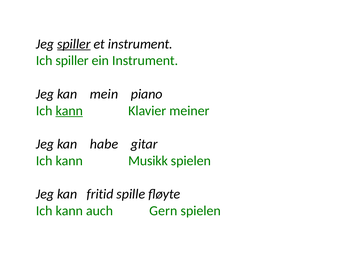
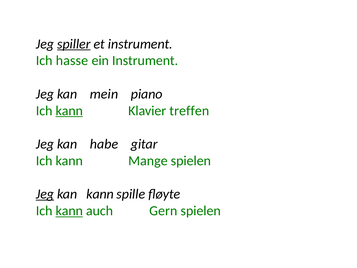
Ich spiller: spiller -> hasse (72, 61)
meiner: meiner -> treffen (189, 111)
Musikk: Musikk -> Mange (148, 161)
Jeg underline: none -> present (45, 194)
kan fritid: fritid -> kann (100, 194)
kann underline: none -> present (69, 211)
